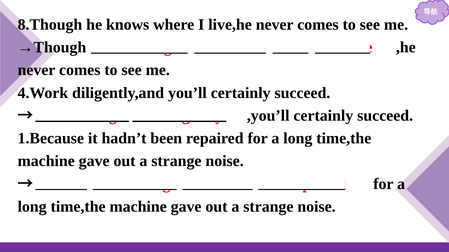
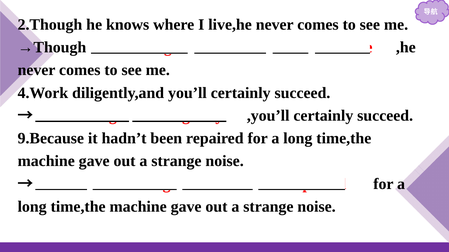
8.Though: 8.Though -> 2.Though (50, 25)
1.Because: 1.Because -> 9.Because (51, 139)
